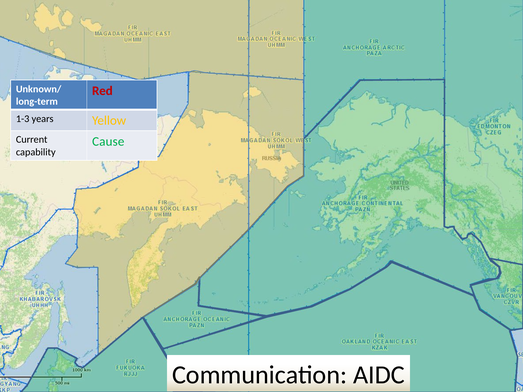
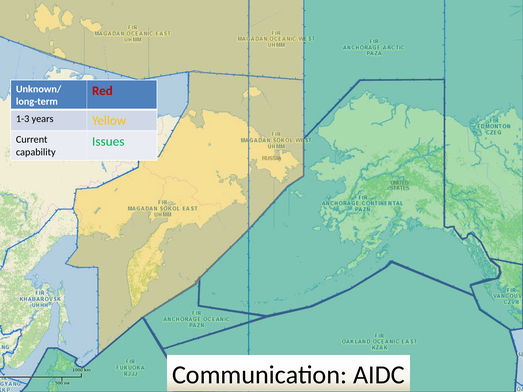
Cause: Cause -> Issues (108, 142)
